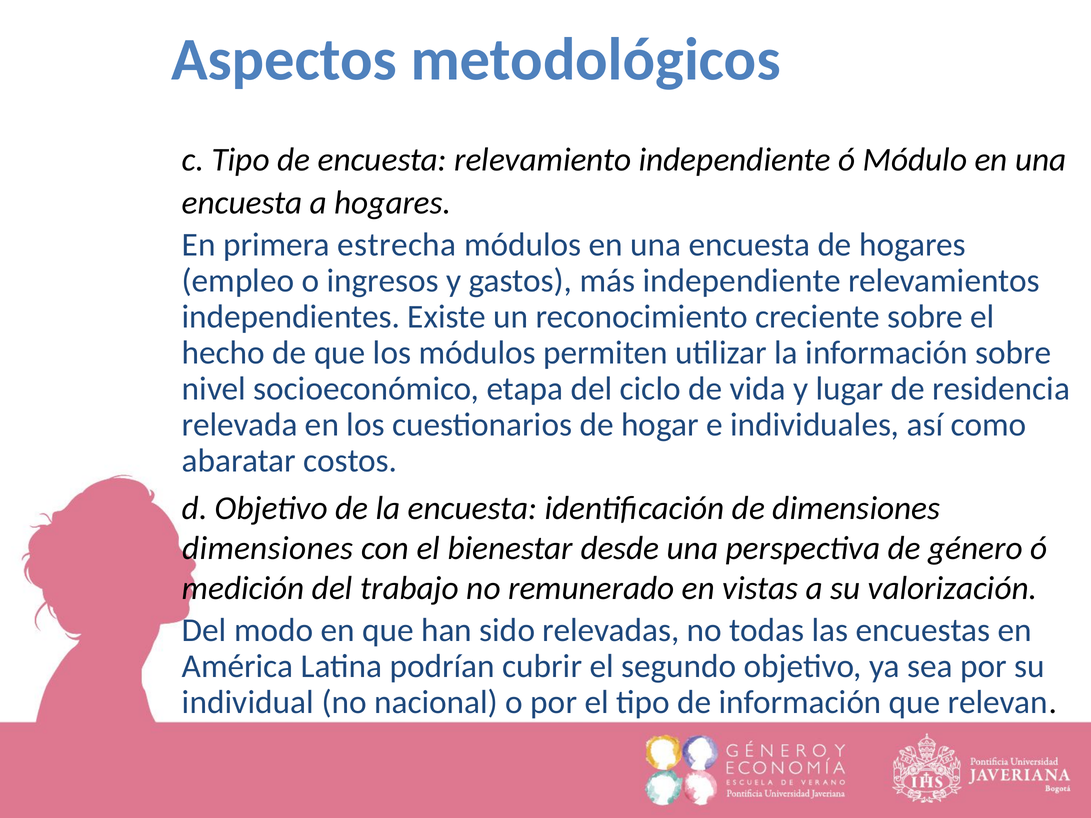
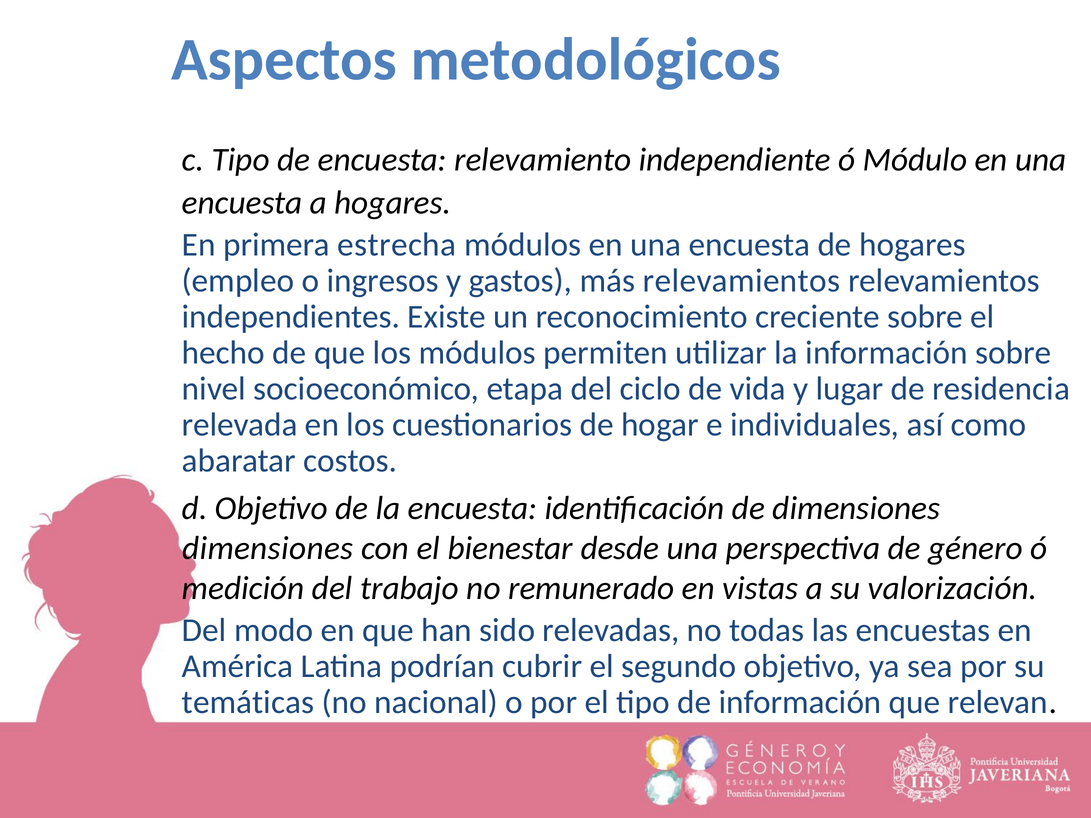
más independiente: independiente -> relevamientos (742, 281)
individual: individual -> temáticas (248, 702)
